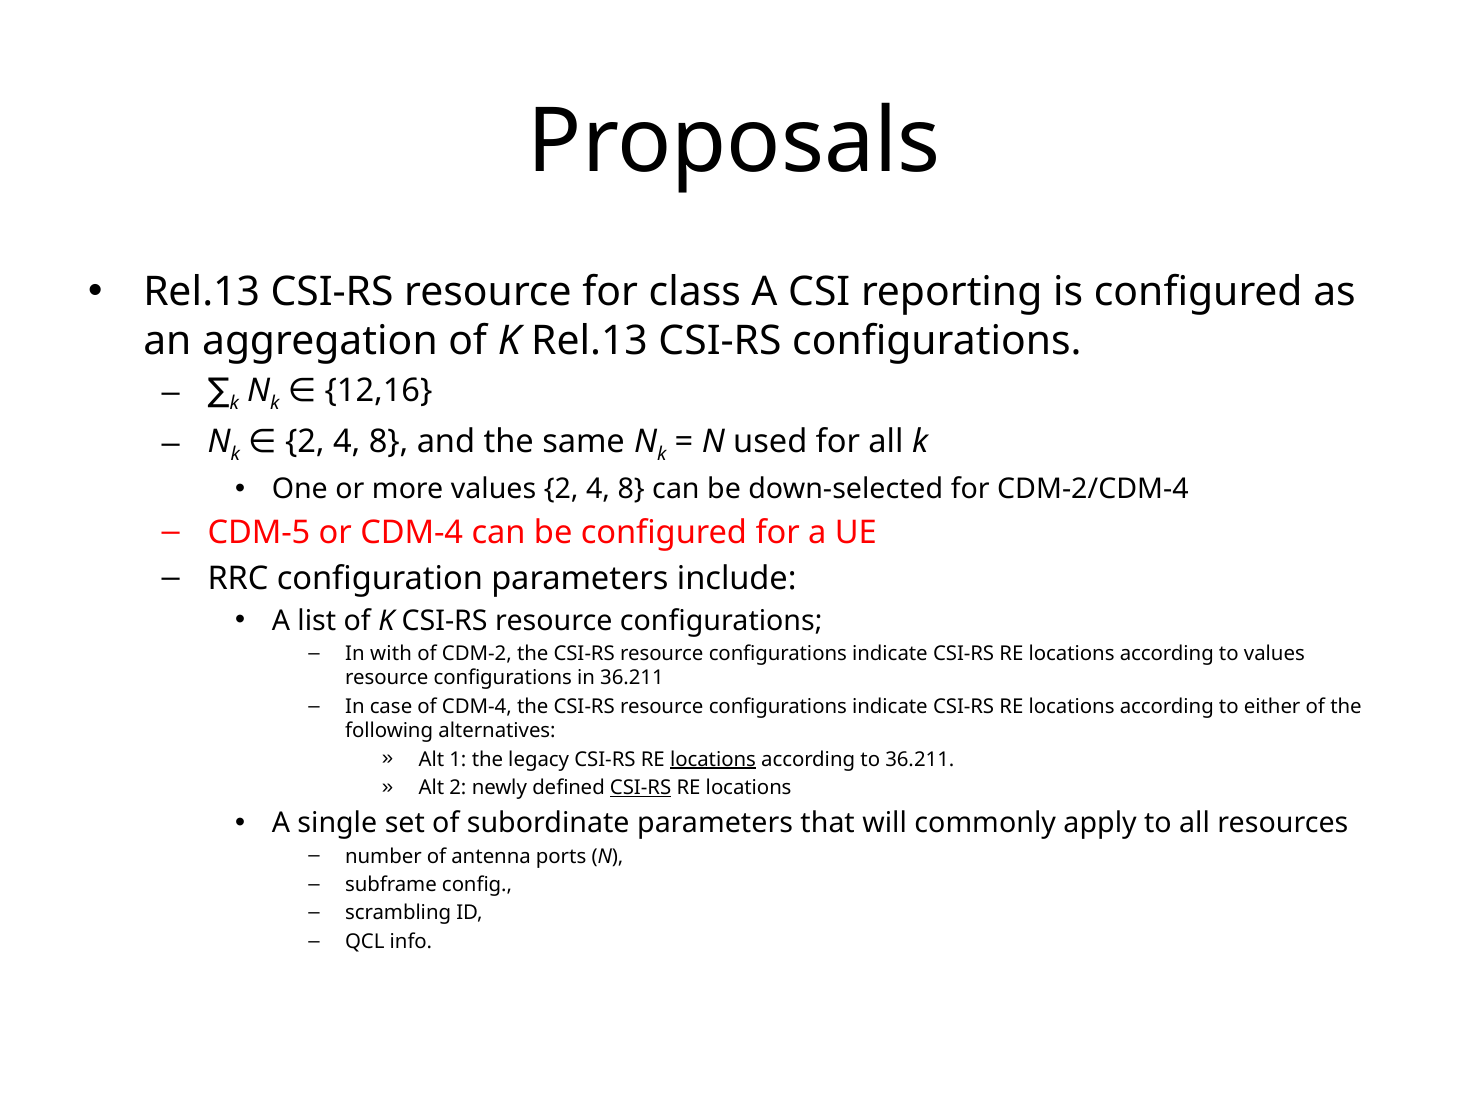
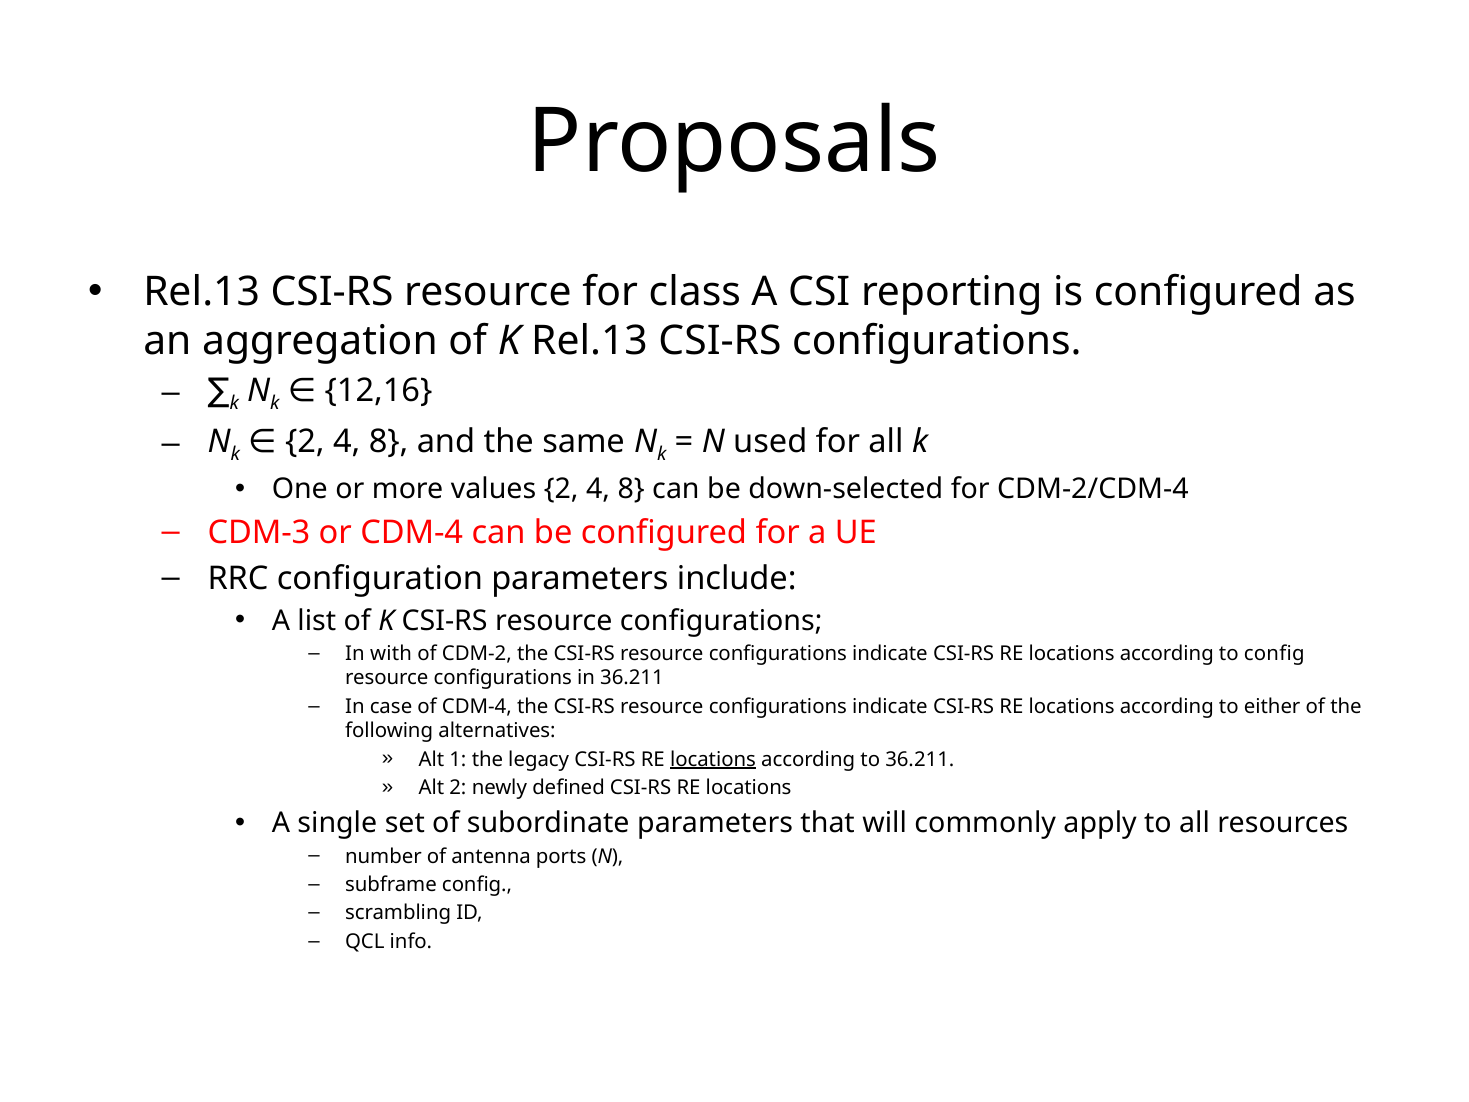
CDM-5: CDM-5 -> CDM-3 (259, 533)
to values: values -> config (1274, 654)
CSI-RS underline: present -> none (641, 788)
